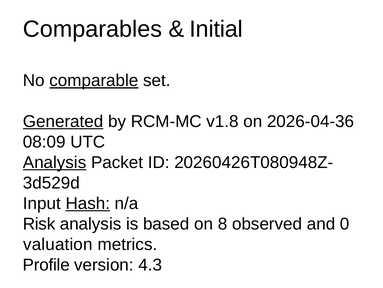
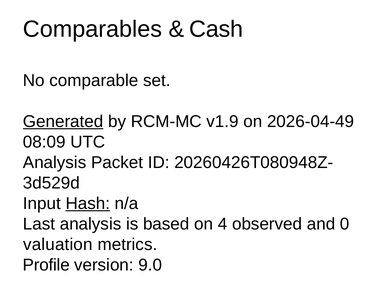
Initial: Initial -> Cash (216, 29)
comparable underline: present -> none (94, 80)
v1.8: v1.8 -> v1.9 (223, 121)
2026-04-36: 2026-04-36 -> 2026-04-49 (311, 121)
Analysis underline: present -> none (55, 162)
Risk: Risk -> Last (39, 223)
8: 8 -> 4 (223, 223)
4.3: 4.3 -> 9.0 (150, 264)
